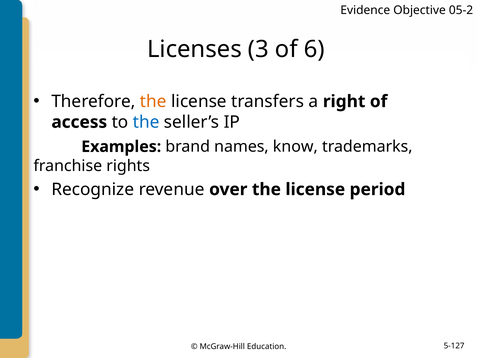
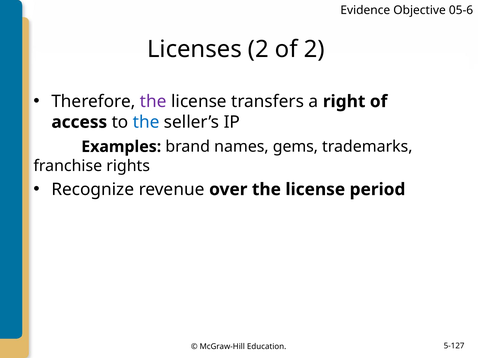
05-2: 05-2 -> 05-6 (461, 10)
Licenses 3: 3 -> 2 (258, 49)
of 6: 6 -> 2 (314, 49)
the colour: orange -> purple (153, 102)
know: know -> gems (295, 147)
